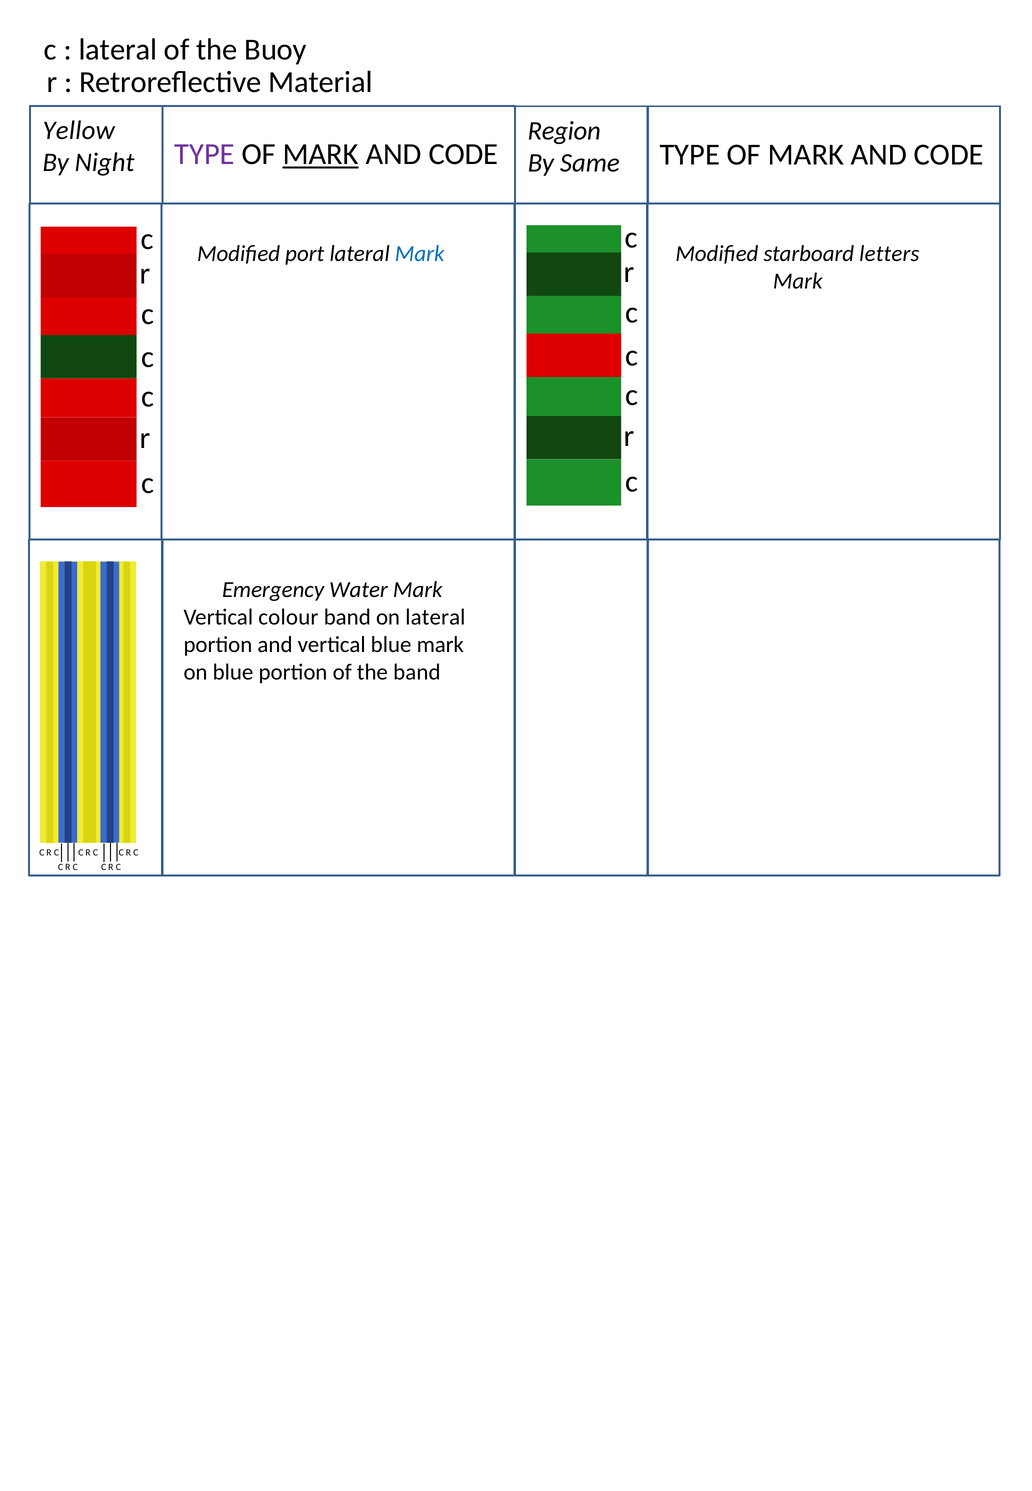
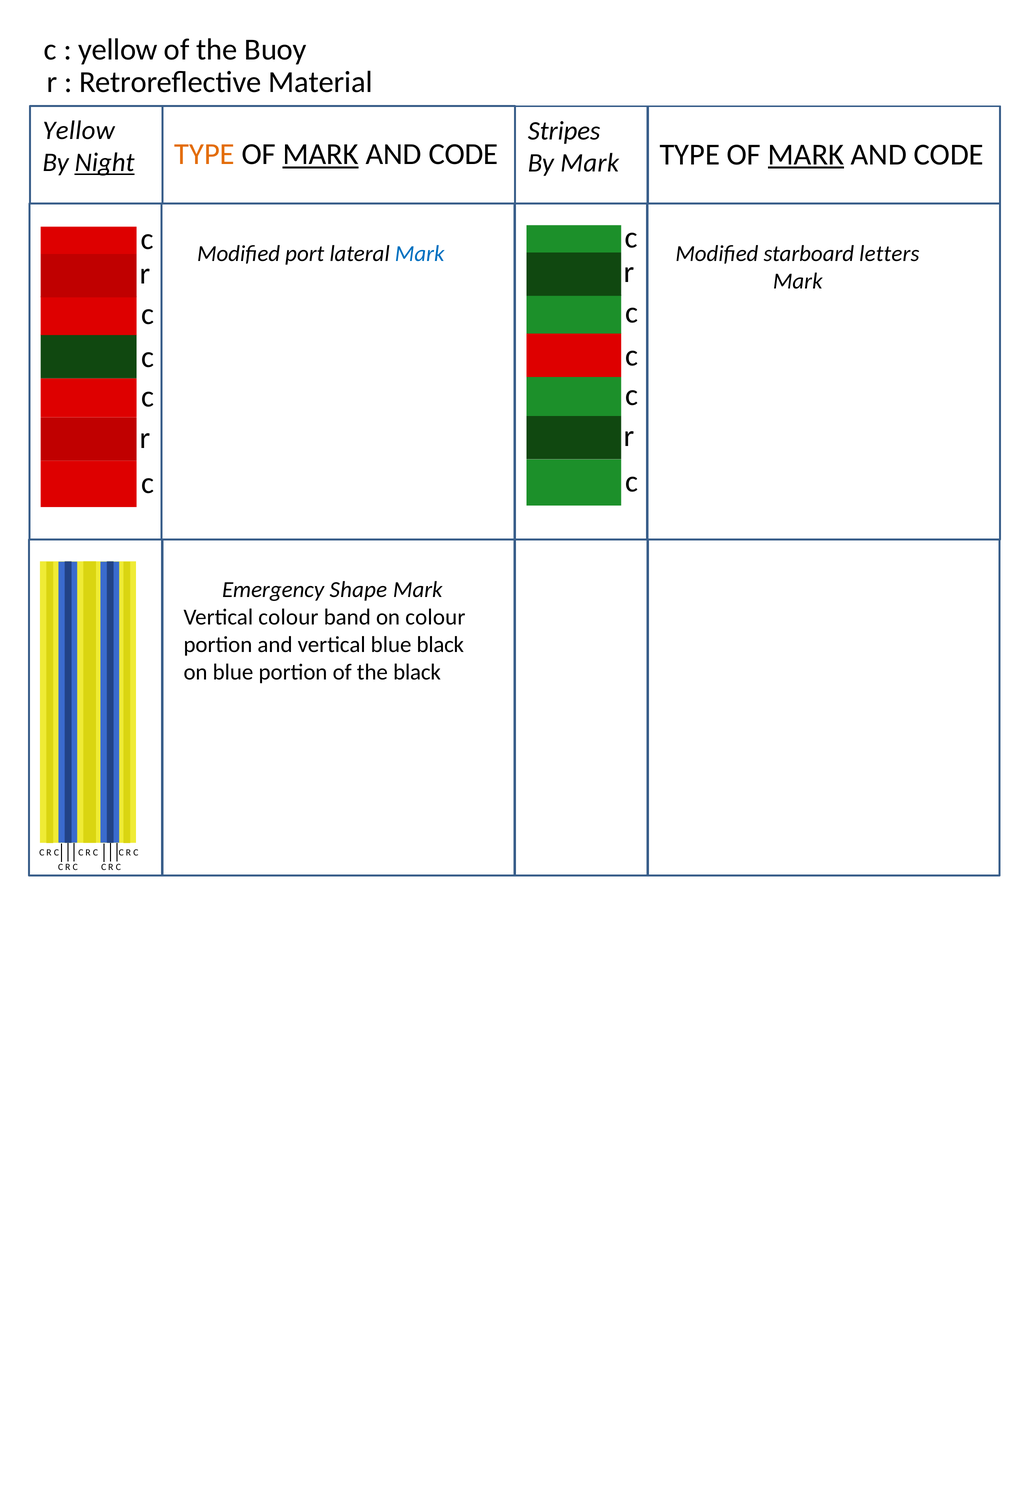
lateral: lateral -> yellow (118, 50)
Region: Region -> Stripes (564, 131)
TYPE colour: purple -> orange (205, 154)
Night underline: none -> present (105, 163)
MARK underline: none -> present (806, 154)
By Same: Same -> Mark (590, 163)
Water: Water -> Shape (358, 590)
on lateral: lateral -> colour (435, 617)
blue mark: mark -> black (440, 645)
the band: band -> black (417, 672)
